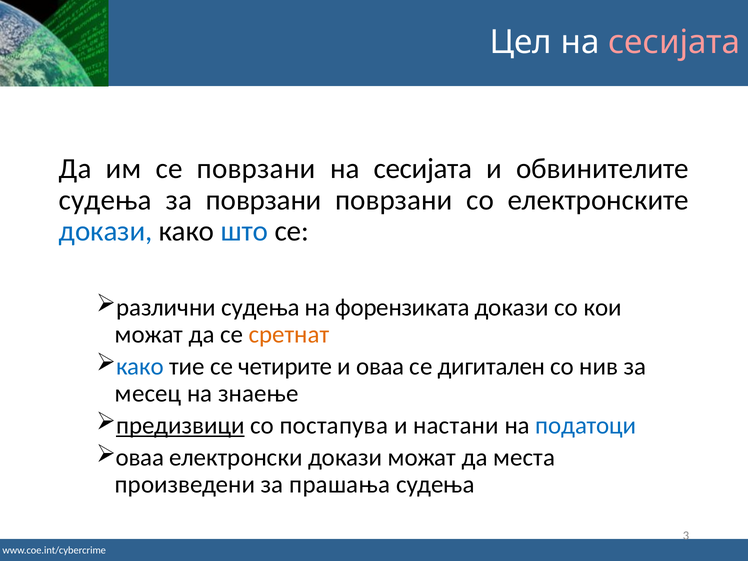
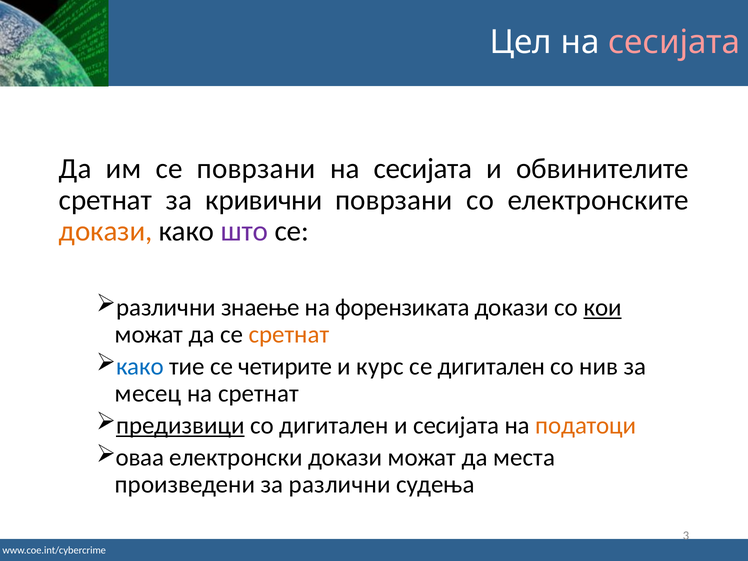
судења: судења -> сретнат (105, 200)
за поврзани: поврзани -> кривични (264, 200)
докази colour: blue -> orange (106, 231)
што colour: blue -> purple (244, 231)
различни судења: судења -> знаење (260, 307)
кои underline: none -> present (603, 307)
и оваа: оваа -> курс (380, 366)
на знаење: знаење -> сретнат (258, 393)
со постапува: постапува -> дигитален (334, 425)
и настани: настани -> сесијата (456, 425)
податоци colour: blue -> orange (586, 425)
за прашања: прашања -> различни (340, 484)
